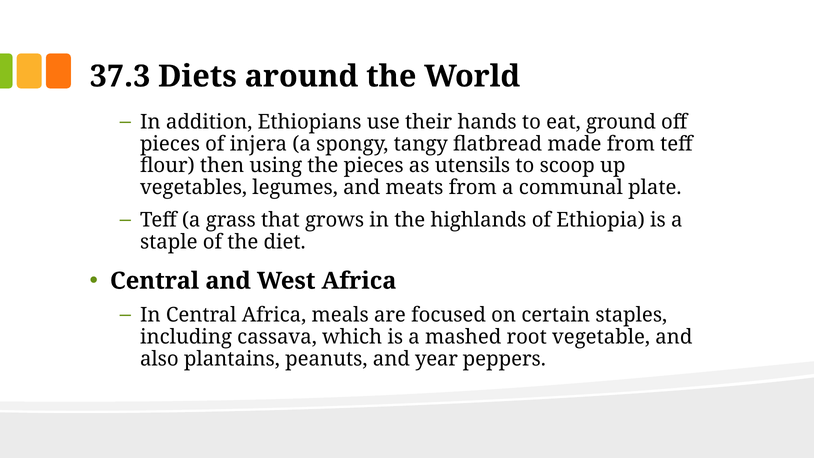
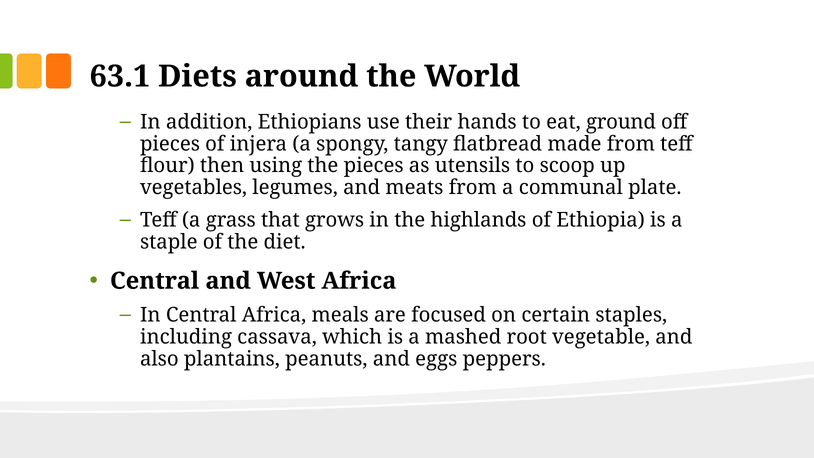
37.3: 37.3 -> 63.1 (120, 76)
year: year -> eggs (436, 359)
